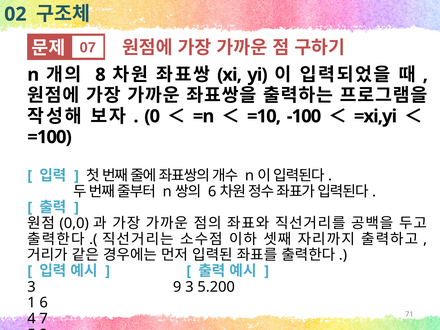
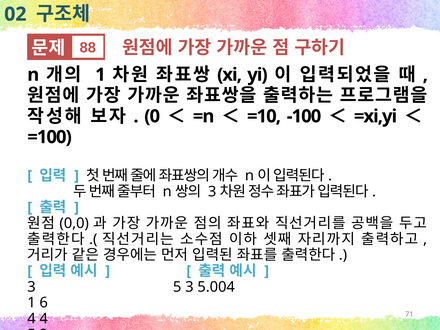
07: 07 -> 88 (88, 48)
8: 8 -> 1 (100, 75)
6: 6 -> 3 (212, 192)
3 9: 9 -> 5 (177, 287)
5.200: 5.200 -> 5.004 (216, 287)
4 7: 7 -> 4 (44, 319)
